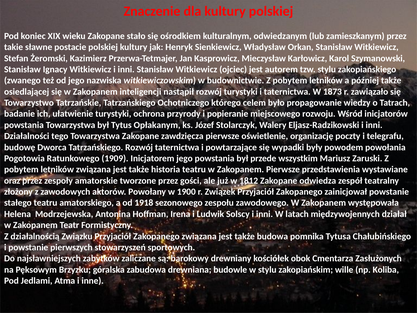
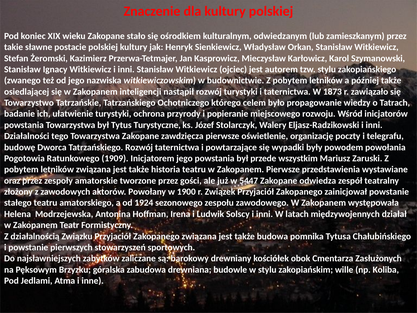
Opłakanym: Opłakanym -> Turystyczne (157, 125)
1812: 1812 -> 5447 (249, 181)
1918: 1918 -> 1924 (144, 203)
